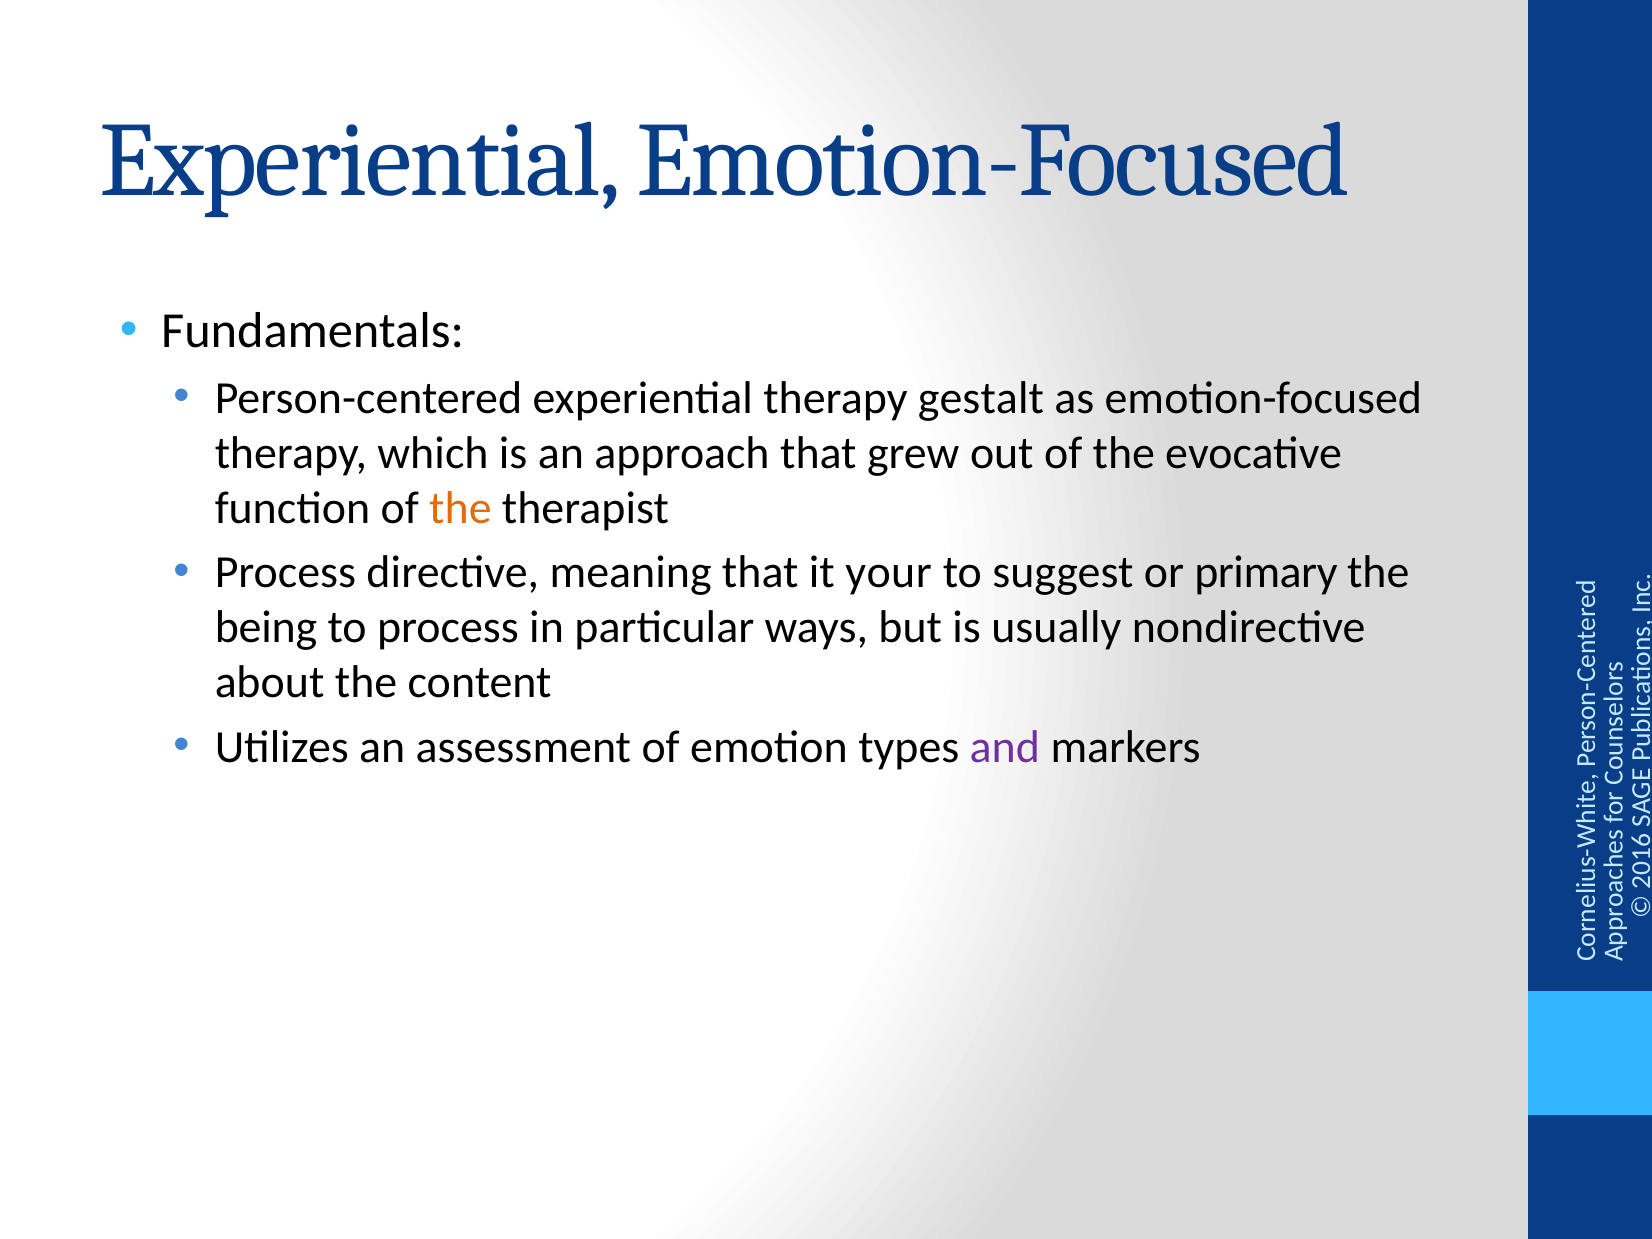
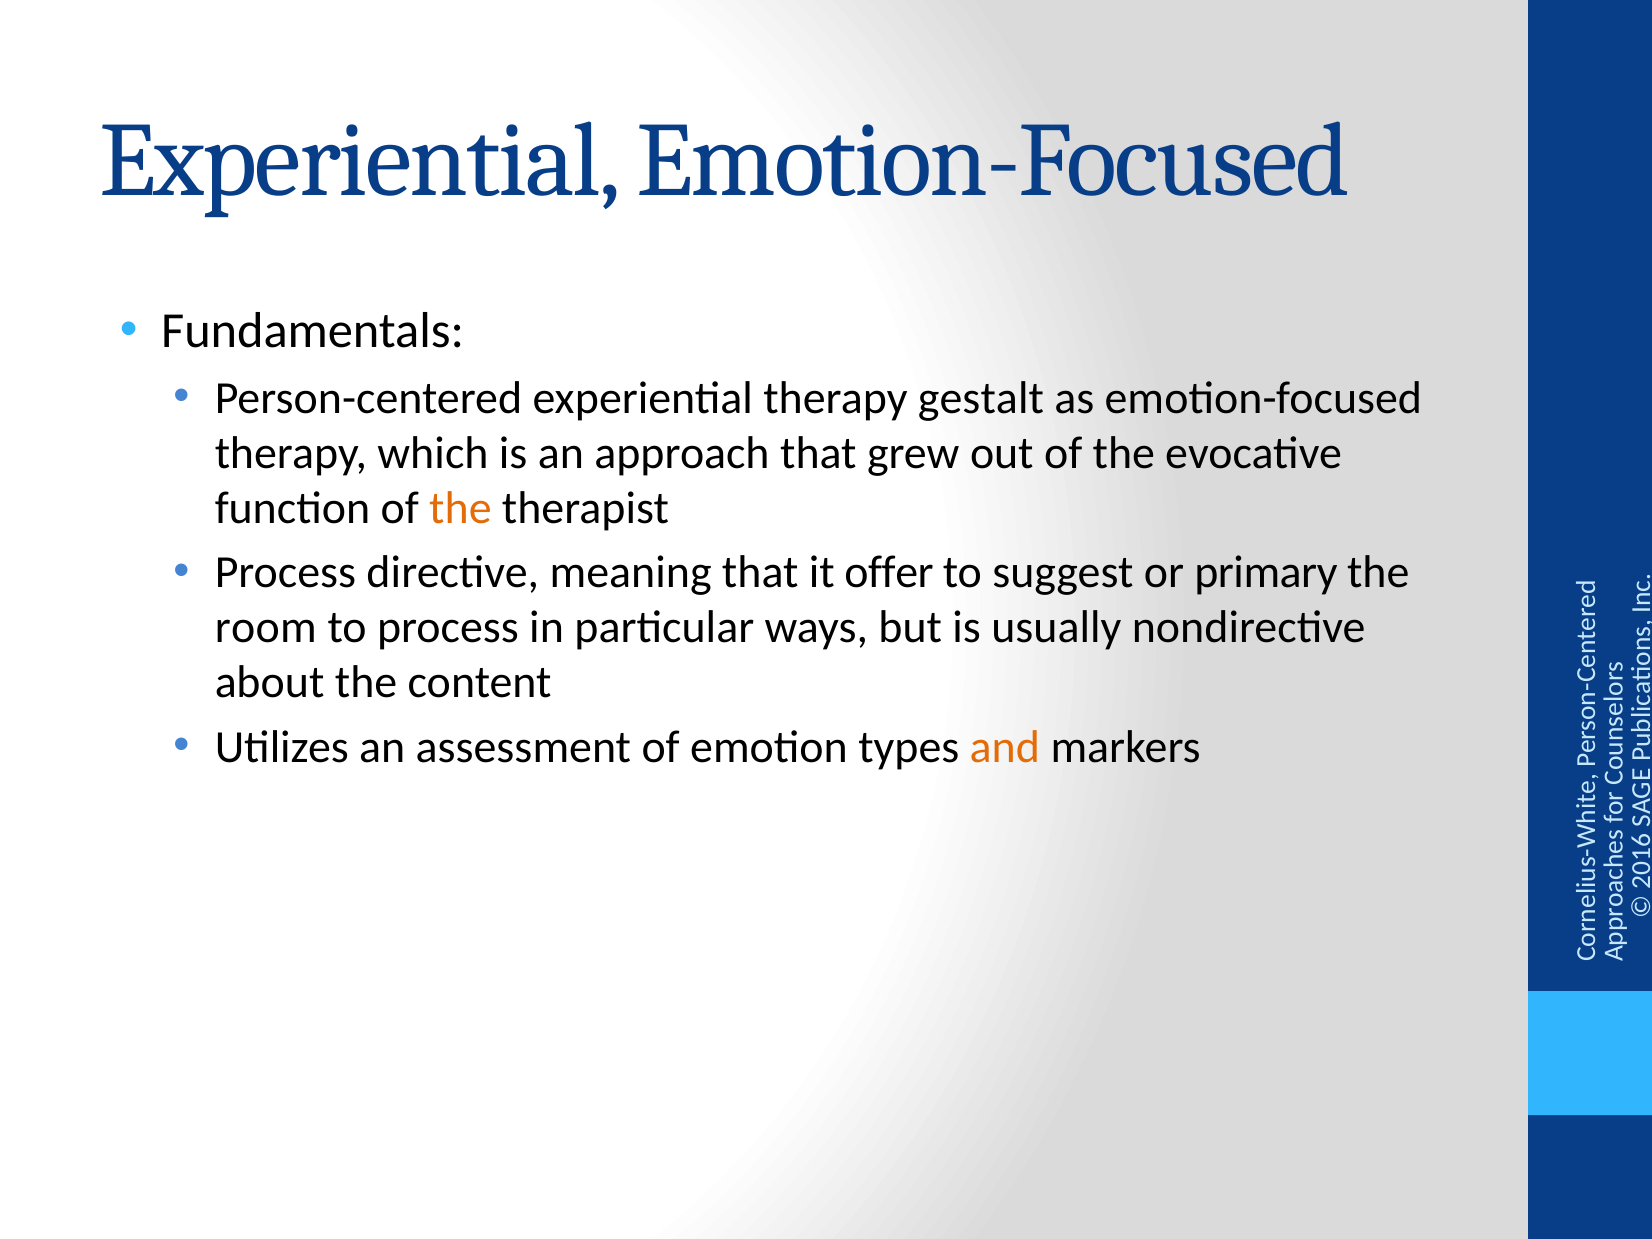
your: your -> offer (889, 572)
being: being -> room (266, 628)
and colour: purple -> orange (1005, 747)
